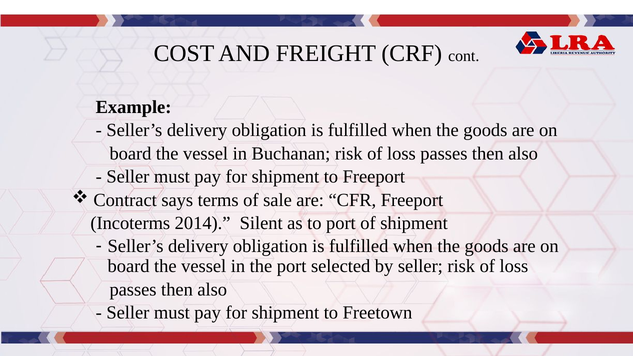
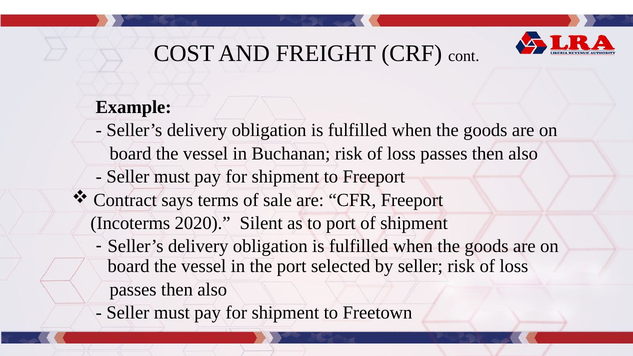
2014: 2014 -> 2020 (203, 223)
